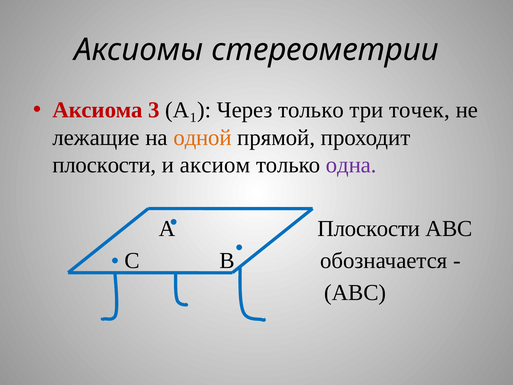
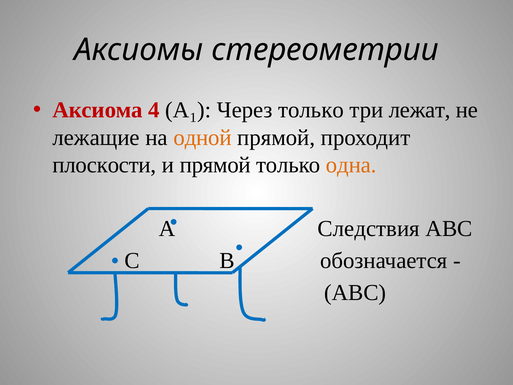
3: 3 -> 4 (154, 110)
точек: точек -> лежат (420, 110)
и аксиом: аксиом -> прямой (215, 165)
одна colour: purple -> orange (351, 165)
Плоскости: Плоскости -> Следствия (369, 229)
